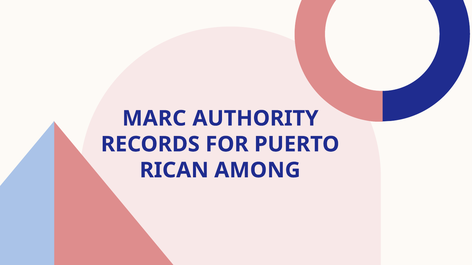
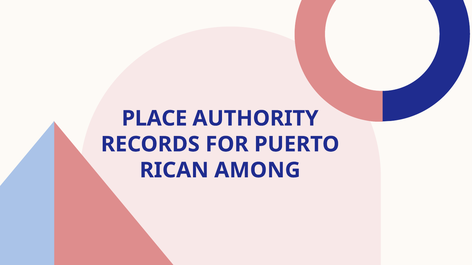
MARC: MARC -> PLACE (154, 119)
